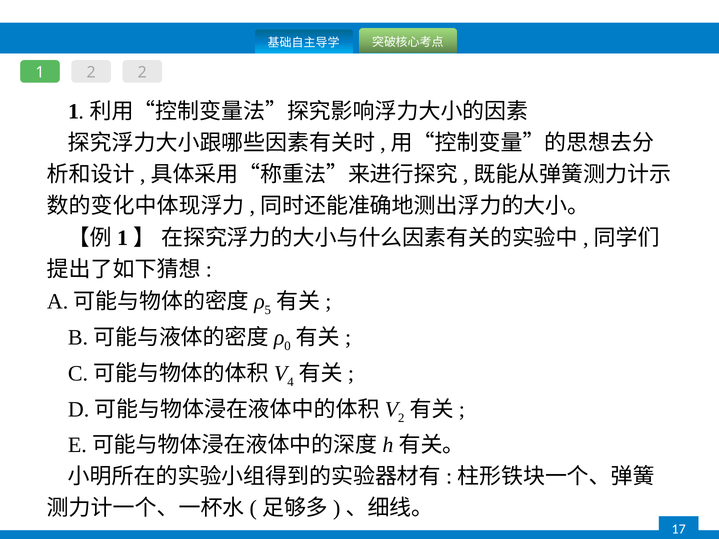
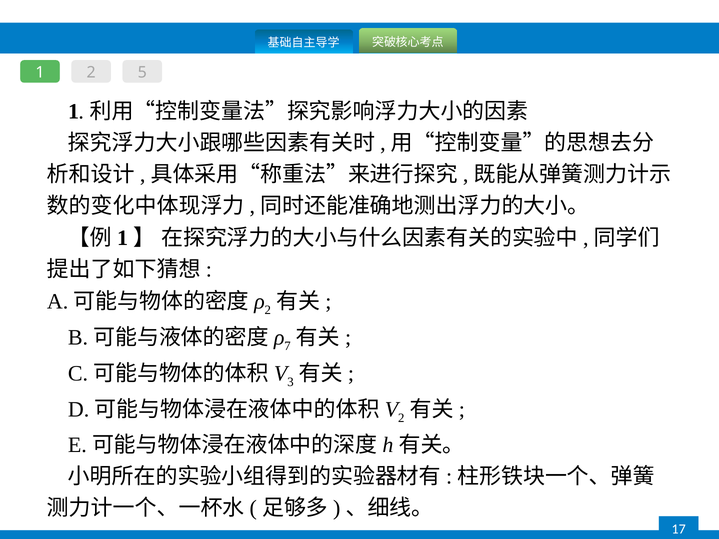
2 2: 2 -> 5 (142, 73)
5: 5 -> 2 (268, 310)
0: 0 -> 7 (288, 346)
4: 4 -> 3 (290, 382)
